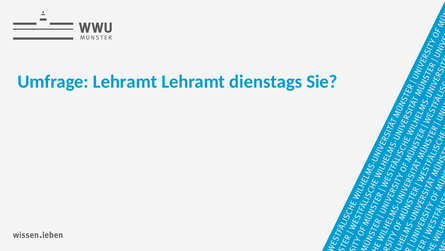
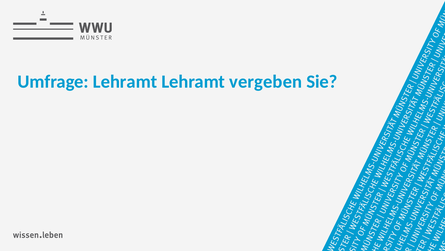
dienstags: dienstags -> vergeben (266, 82)
